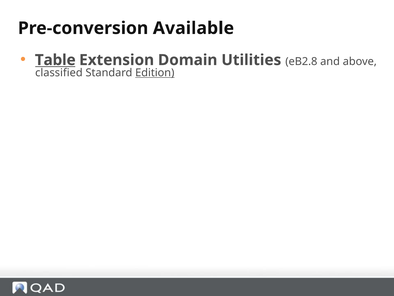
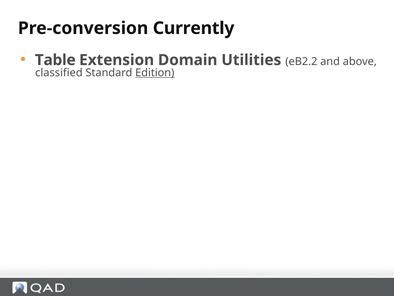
Available: Available -> Currently (194, 28)
Table underline: present -> none (55, 60)
eB2.8: eB2.8 -> eB2.2 (301, 61)
